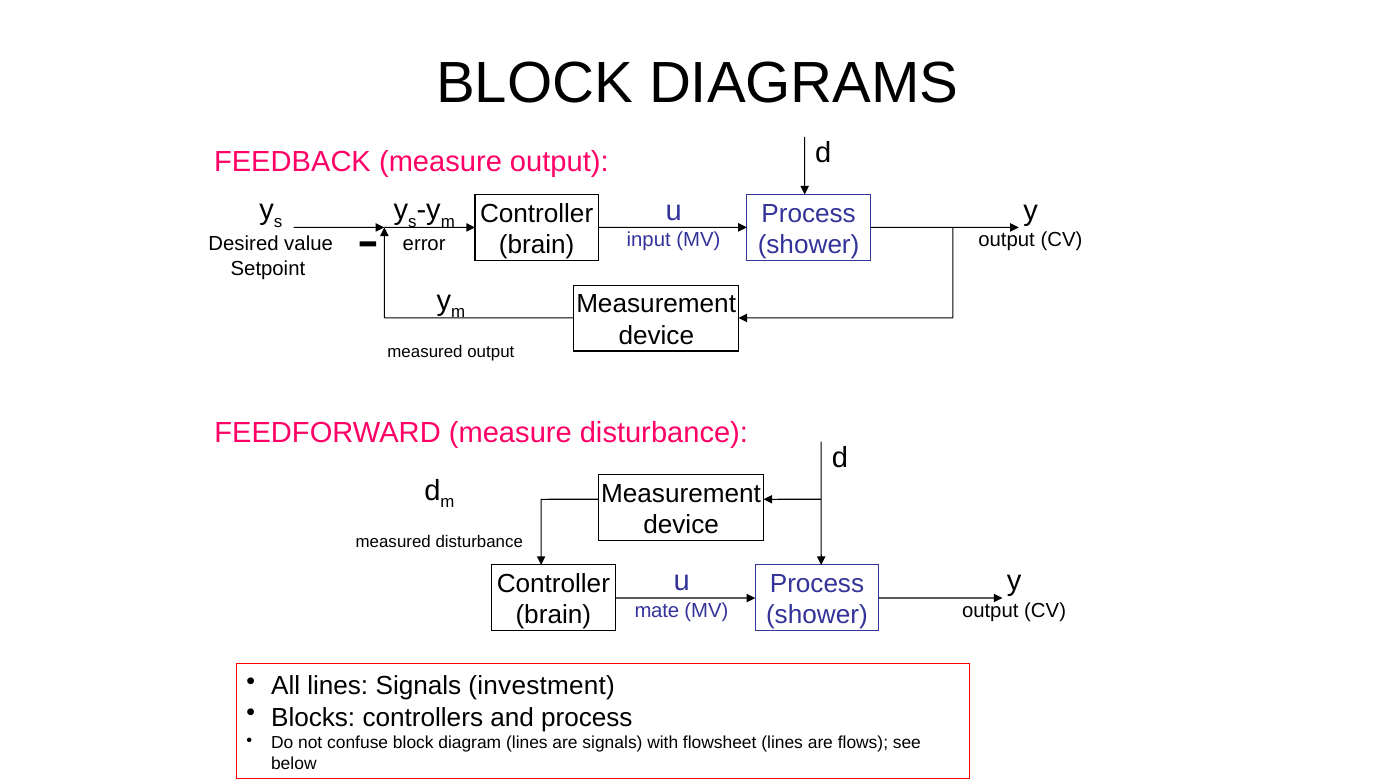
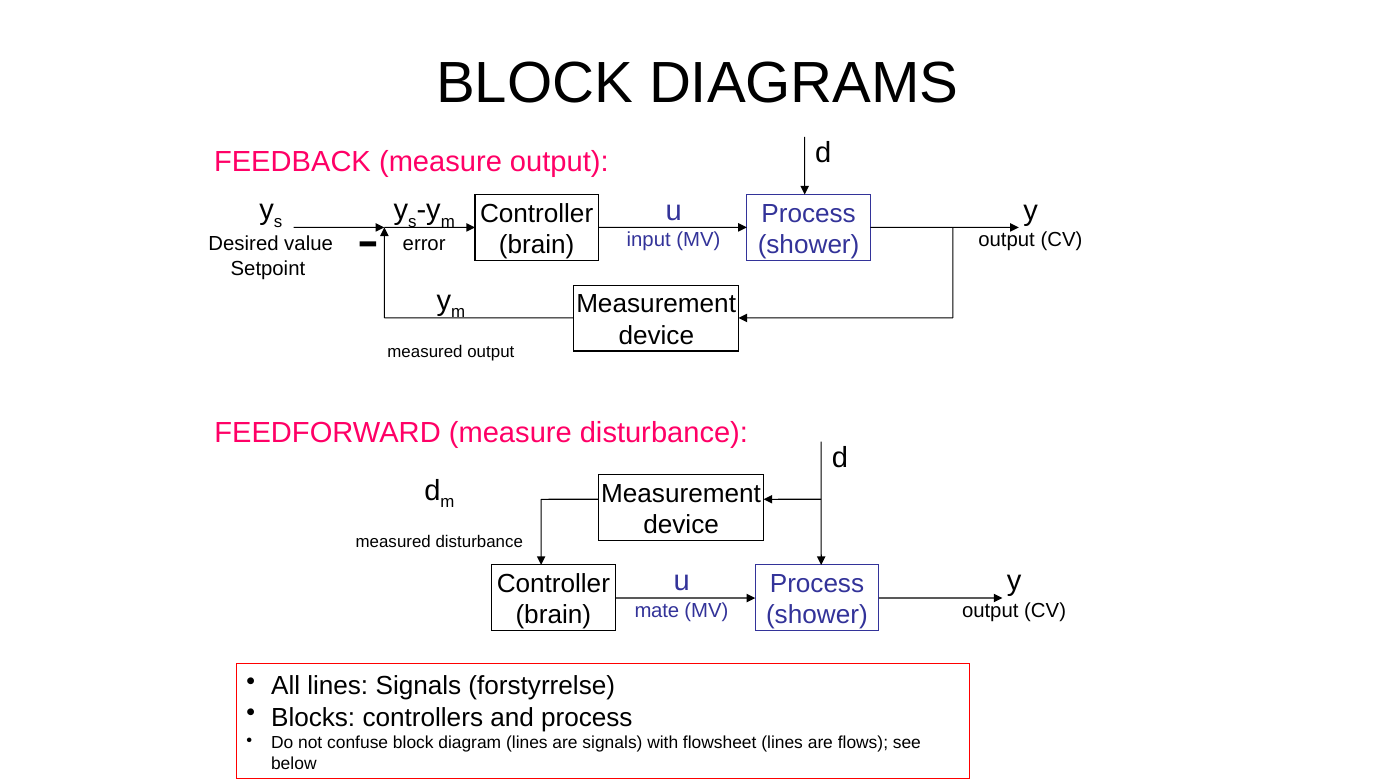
investment: investment -> forstyrrelse (542, 687)
